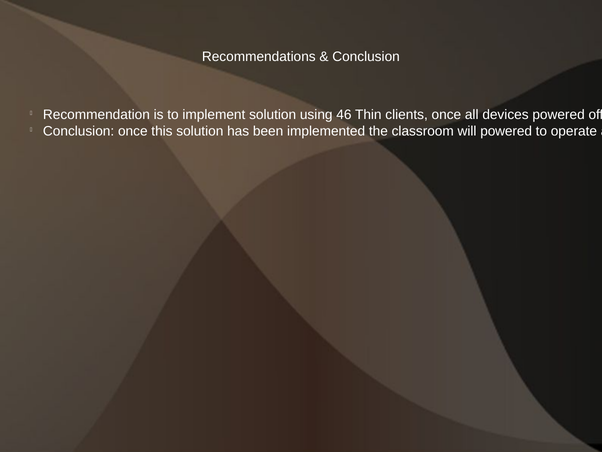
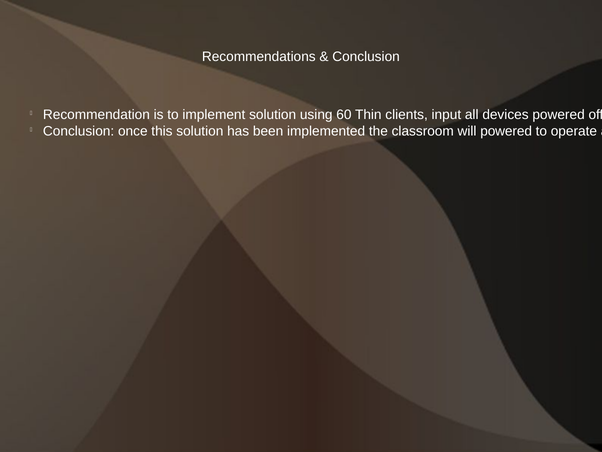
46: 46 -> 60 (344, 115)
clients once: once -> input (446, 115)
